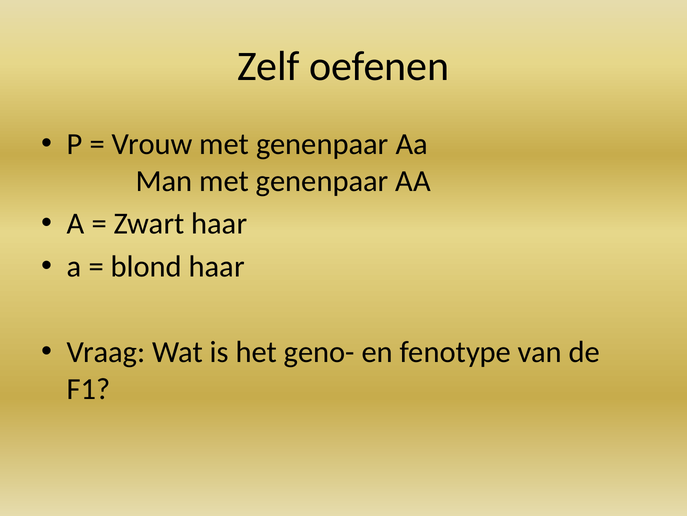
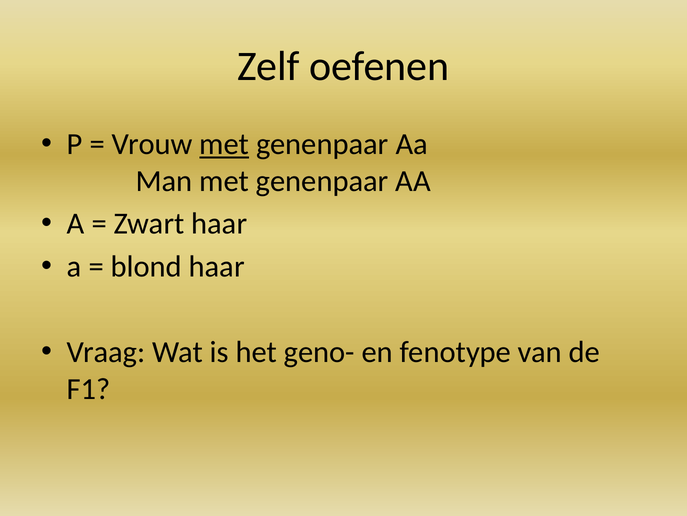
met underline: none -> present (224, 144)
